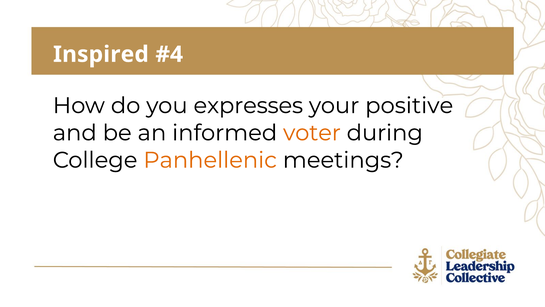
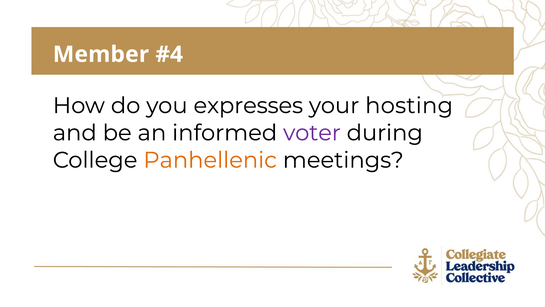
Inspired: Inspired -> Member (101, 54)
positive: positive -> hosting (409, 105)
voter colour: orange -> purple (312, 133)
